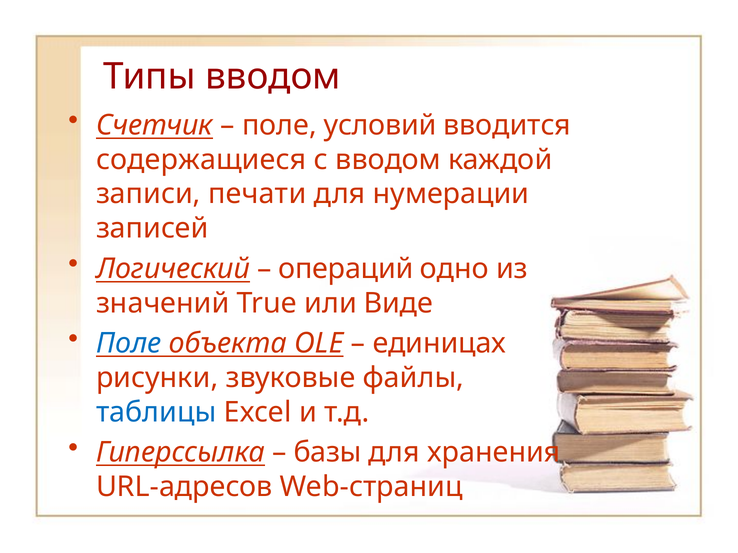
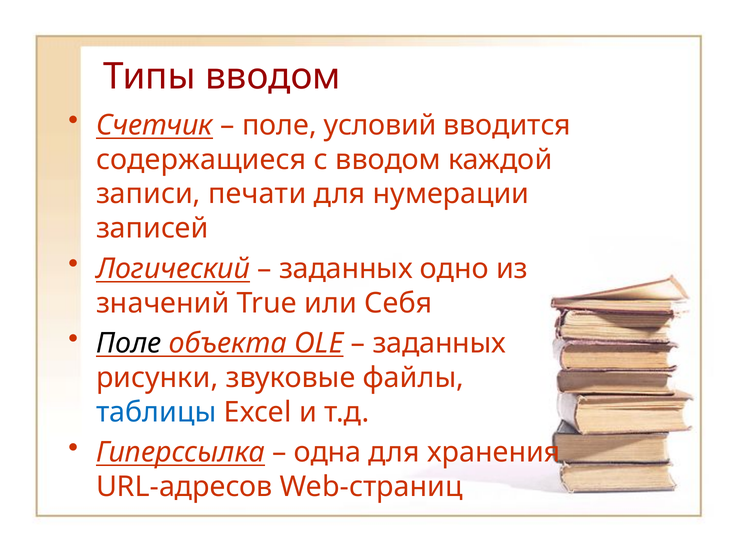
операций: операций -> заданных (346, 269)
Виде: Виде -> Себя (398, 303)
Поле colour: blue -> black (129, 344)
единицах: единицах -> заданных (439, 344)
базы: базы -> одна (328, 453)
